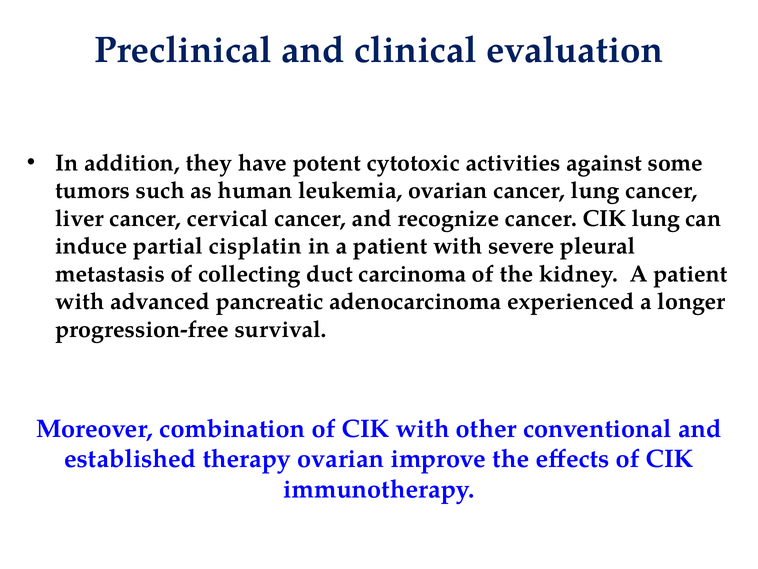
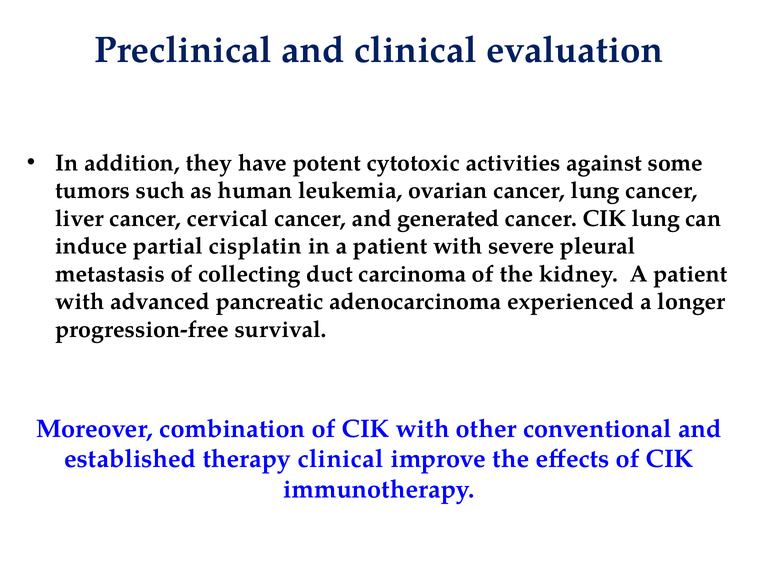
recognize: recognize -> generated (448, 218)
therapy ovarian: ovarian -> clinical (341, 459)
